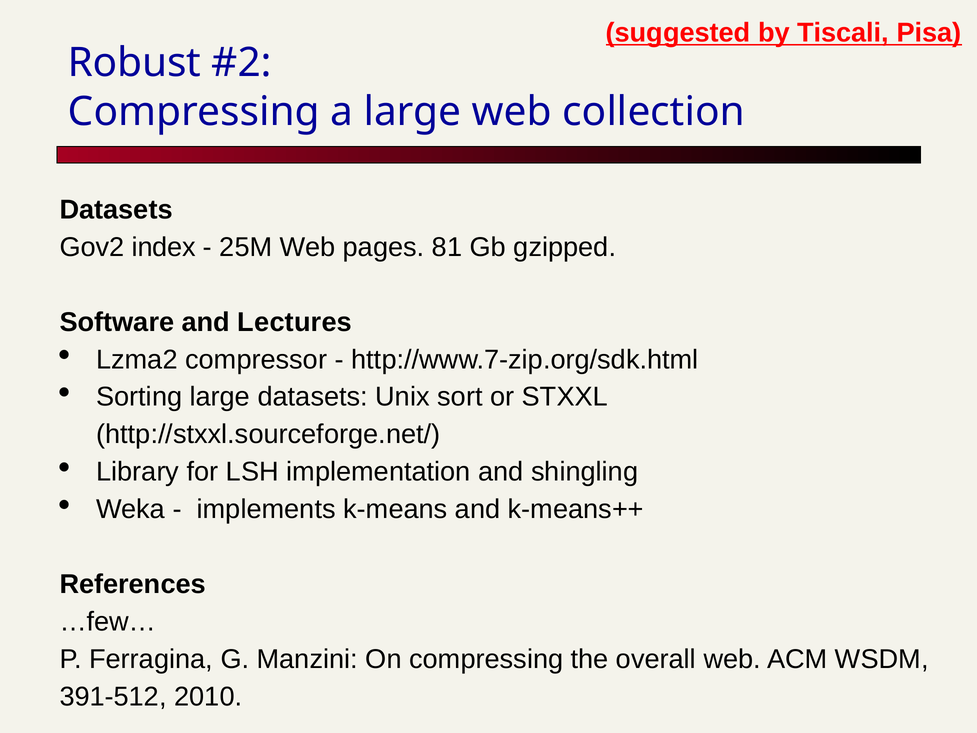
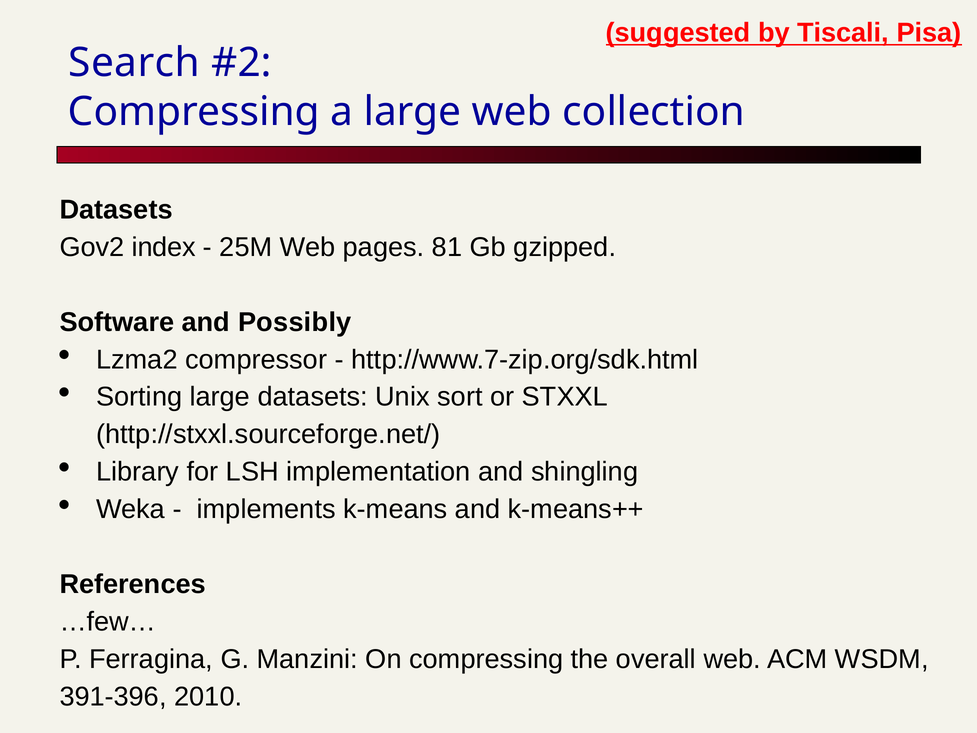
Robust: Robust -> Search (134, 63)
Lectures: Lectures -> Possibly (295, 322)
391-512: 391-512 -> 391-396 (113, 697)
